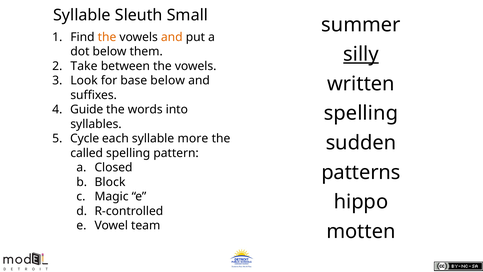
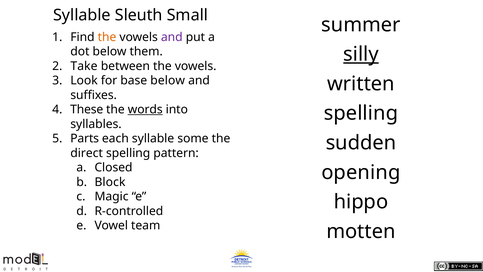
and colour: orange -> purple (172, 37)
Guide: Guide -> These (87, 109)
words underline: none -> present (145, 109)
Cycle: Cycle -> Parts (85, 138)
more: more -> some (193, 138)
called: called -> direct (87, 153)
patterns: patterns -> opening (361, 172)
